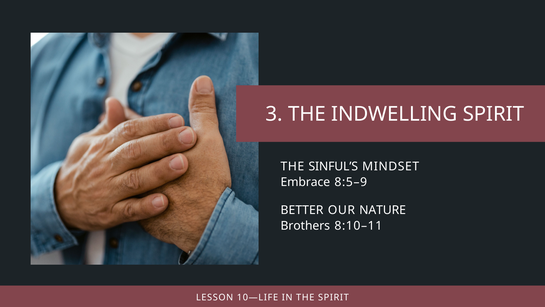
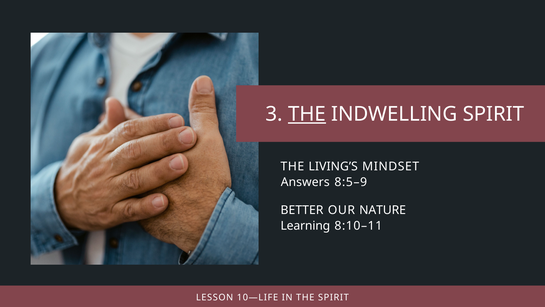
THE underline: none -> present (307, 114)
SINFUL’S: SINFUL’S -> LIVING’S (333, 166)
Embrace: Embrace -> Answers (305, 182)
Brothers: Brothers -> Learning (305, 225)
